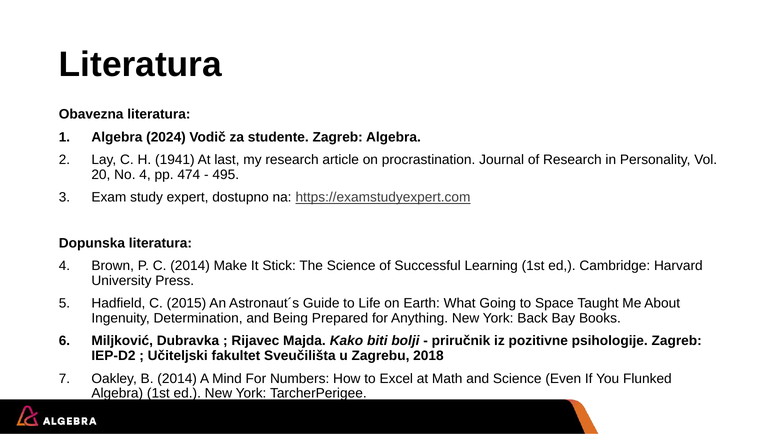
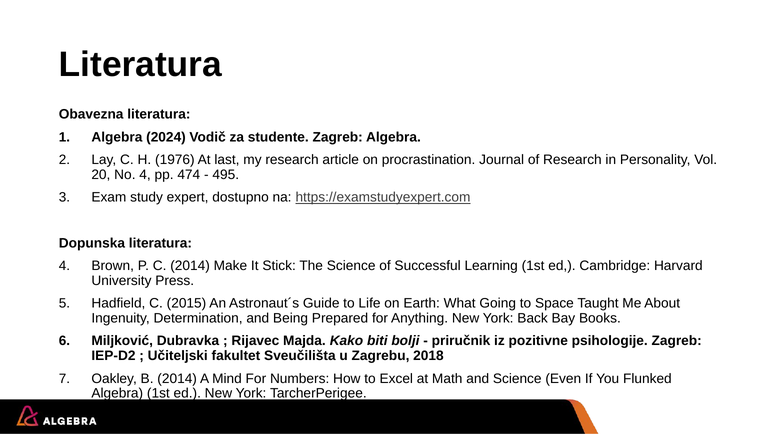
1941: 1941 -> 1976 (175, 160)
